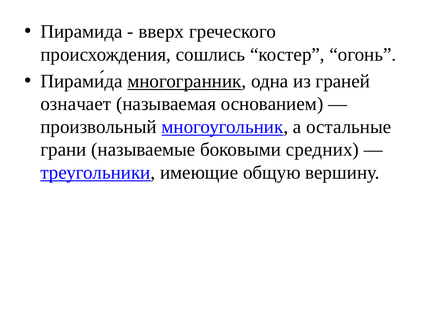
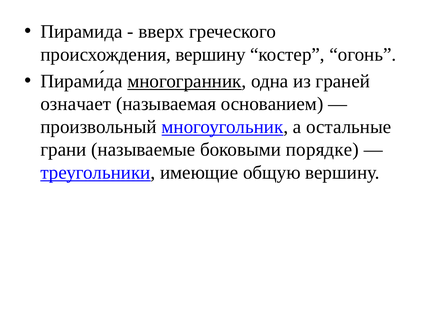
происхождения сошлись: сошлись -> вершину (211, 54)
средних: средних -> порядке (322, 150)
